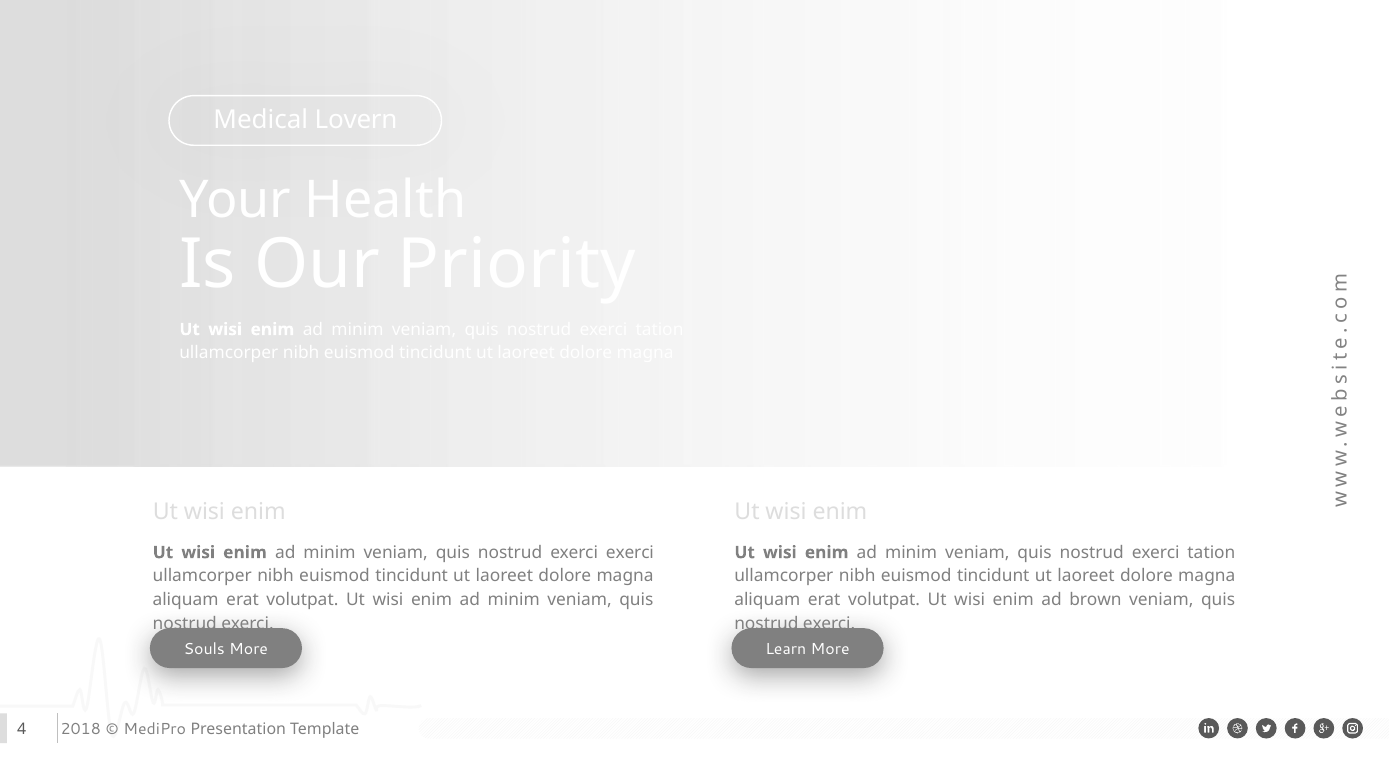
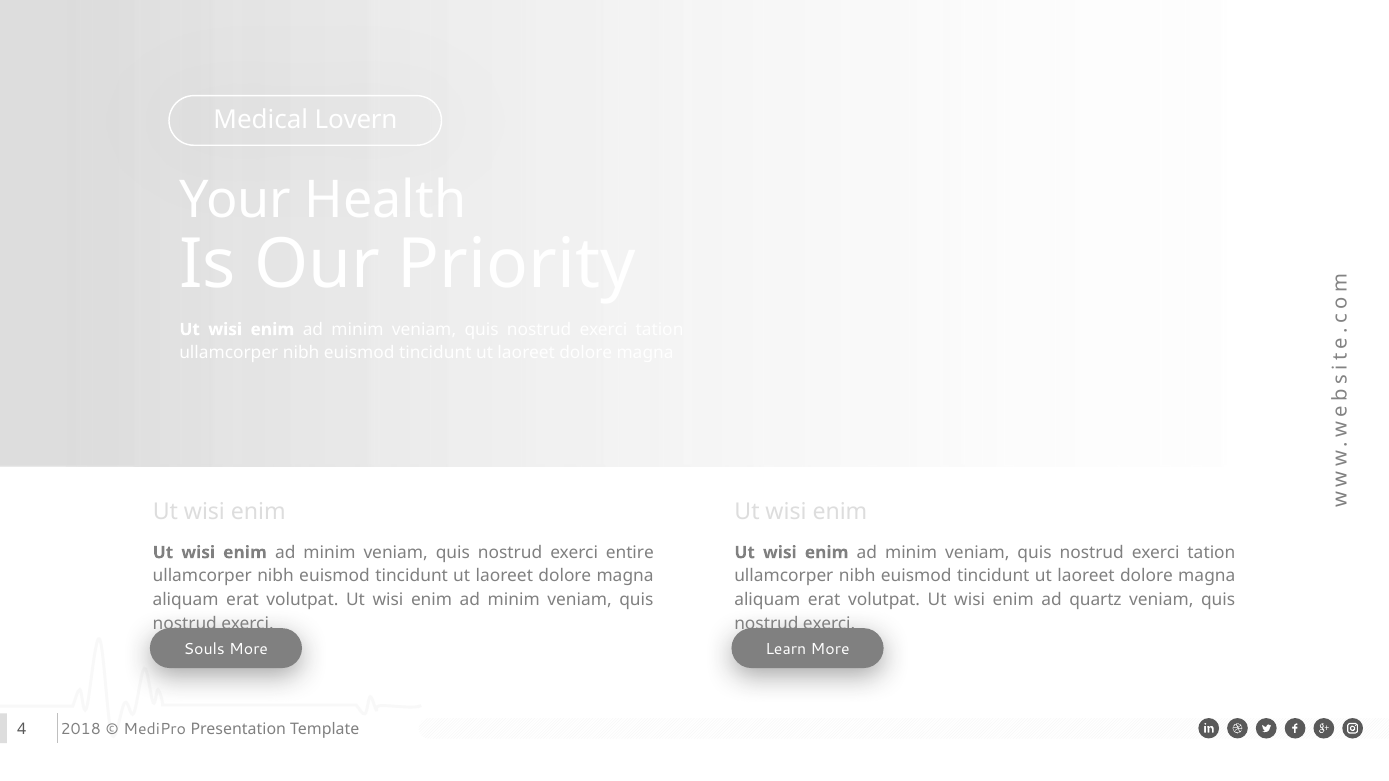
exerci exerci: exerci -> entire (630, 553)
brown: brown -> quartz (1095, 600)
